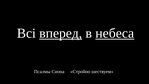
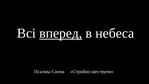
небеса underline: present -> none (115, 33)
